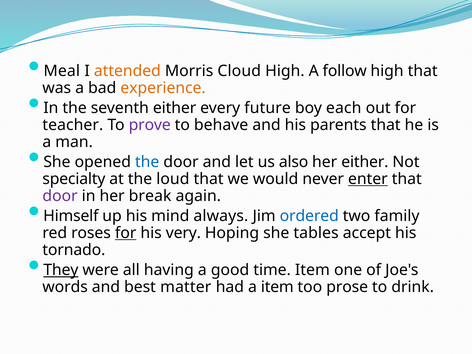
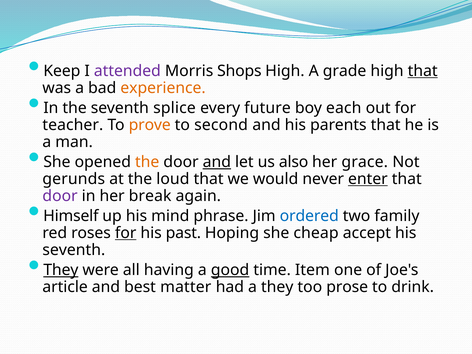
Meal: Meal -> Keep (62, 71)
attended colour: orange -> purple (127, 71)
Cloud: Cloud -> Shops (239, 71)
follow: follow -> grade (345, 71)
that underline: none -> present (423, 71)
seventh either: either -> splice (174, 108)
prove colour: purple -> orange (150, 125)
behave: behave -> second (221, 125)
the colour: blue -> orange (147, 162)
and underline: none -> present (217, 162)
her either: either -> grace (365, 162)
specialty: specialty -> gerunds (74, 179)
always: always -> phrase (221, 216)
very: very -> past (183, 233)
tables: tables -> cheap (316, 233)
tornado: tornado -> seventh (74, 250)
good underline: none -> present (230, 270)
words: words -> article (65, 287)
a item: item -> they (277, 287)
